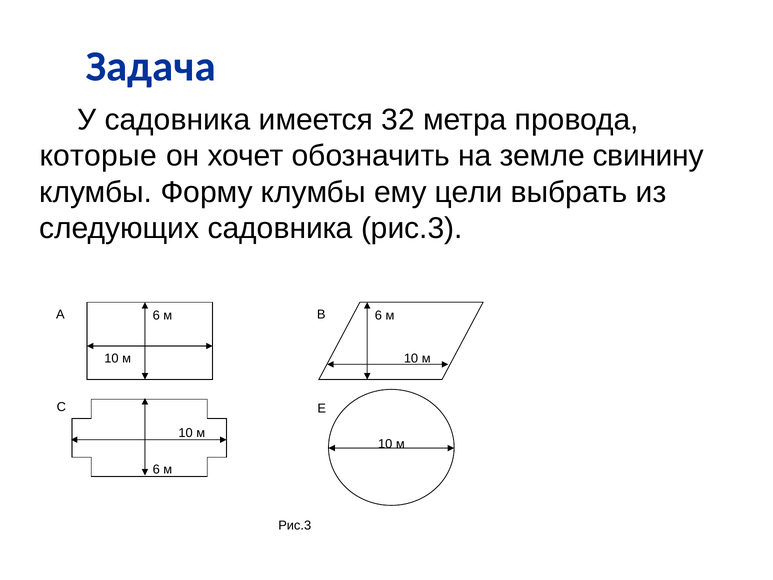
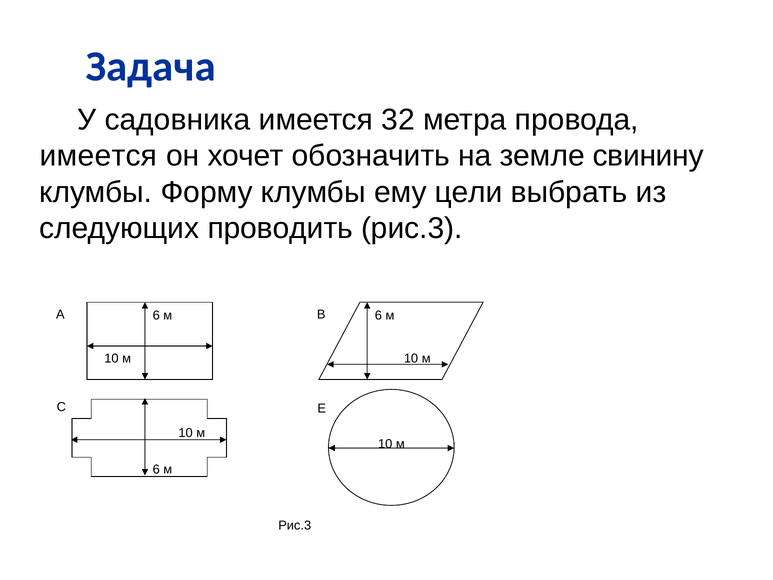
которые: которые -> имеется (98, 156)
следующих садовника: садовника -> проводить (280, 228)
